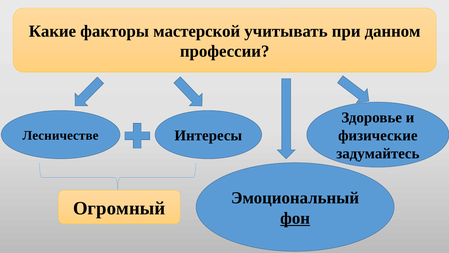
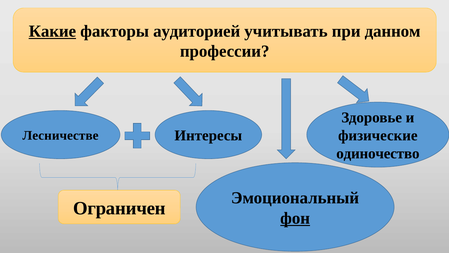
Какие underline: none -> present (52, 31)
мастерской: мастерской -> аудиторией (197, 31)
задумайтесь: задумайтесь -> одиночество (378, 153)
Огромный: Огромный -> Ограничен (119, 208)
